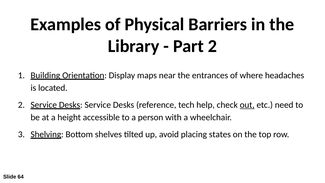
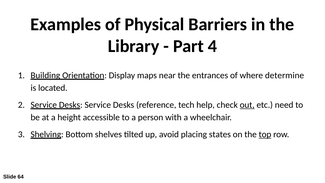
Part 2: 2 -> 4 (213, 46)
headaches: headaches -> determine (285, 75)
top underline: none -> present (265, 134)
